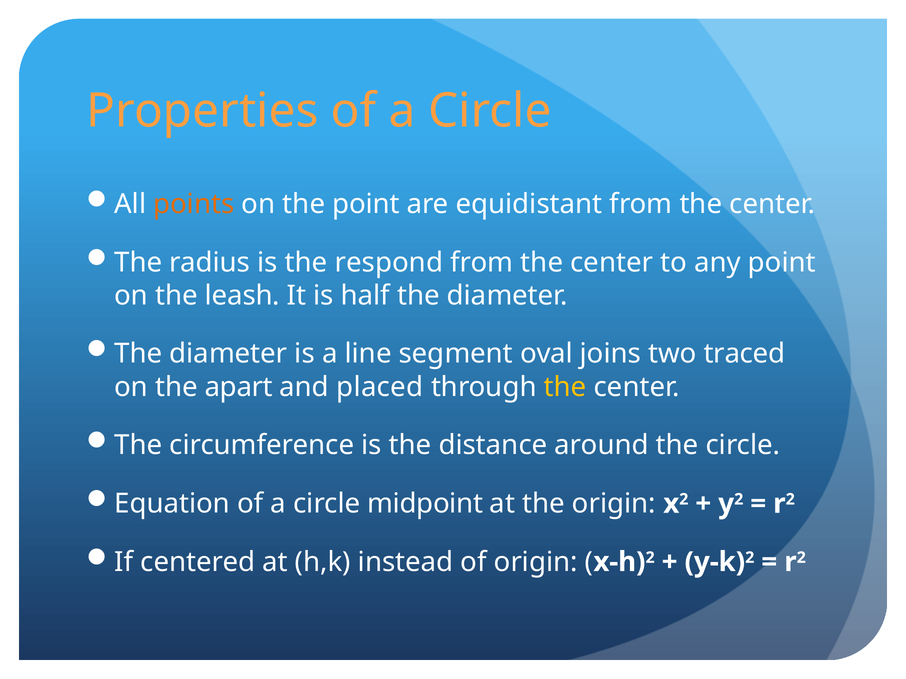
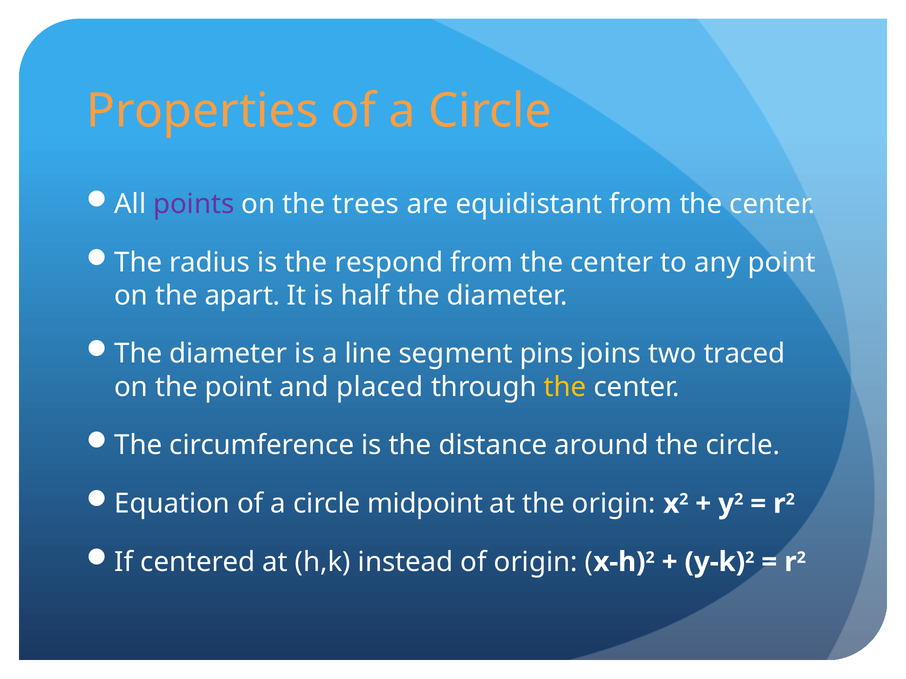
points colour: orange -> purple (194, 204)
the point: point -> trees (366, 204)
leash: leash -> apart (242, 296)
oval: oval -> pins (547, 354)
the apart: apart -> point (239, 387)
